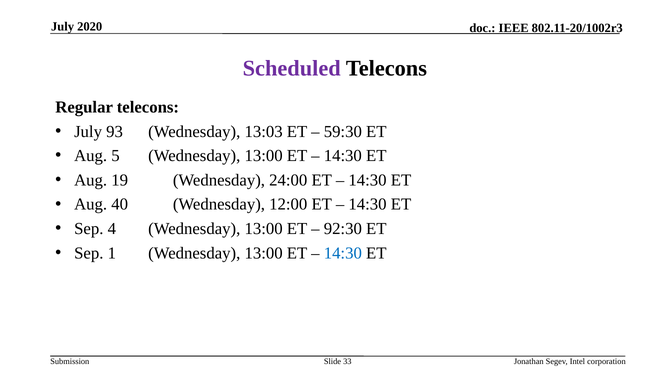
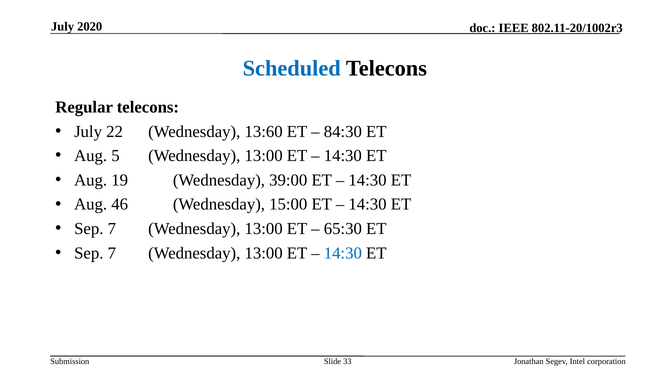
Scheduled colour: purple -> blue (292, 68)
93: 93 -> 22 (115, 132)
13:03: 13:03 -> 13:60 (264, 132)
59:30: 59:30 -> 84:30 (343, 132)
24:00: 24:00 -> 39:00 (288, 180)
40: 40 -> 46 (120, 204)
12:00: 12:00 -> 15:00 (288, 204)
4: 4 -> 7 (112, 229)
92:30: 92:30 -> 65:30 (343, 229)
1: 1 -> 7 (112, 253)
